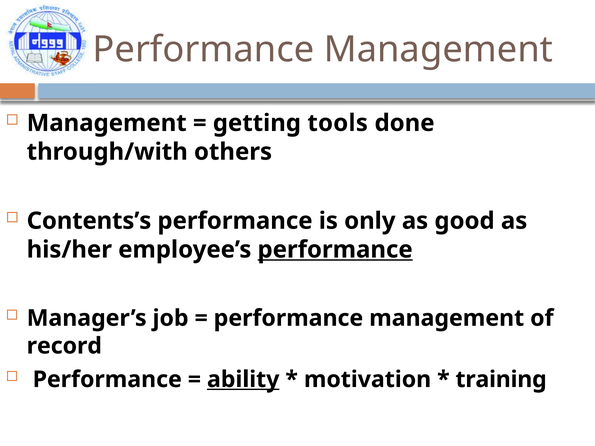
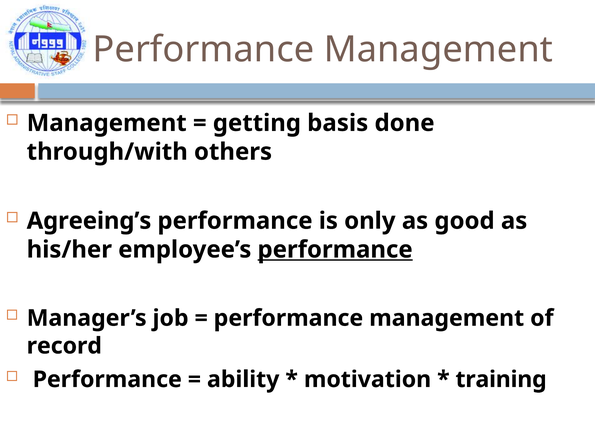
tools: tools -> basis (338, 123)
Contents’s: Contents’s -> Agreeing’s (89, 221)
ability underline: present -> none (243, 380)
